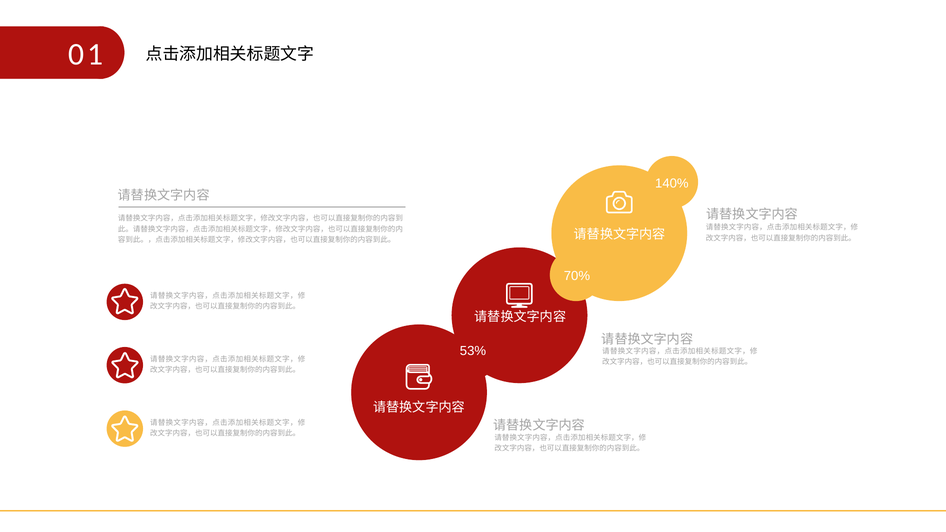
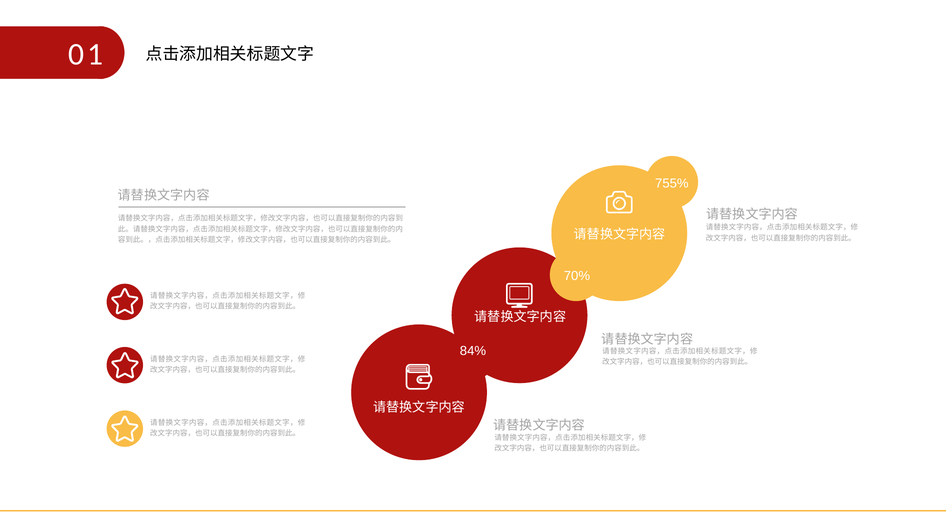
140%: 140% -> 755% (672, 184)
53%: 53% -> 84% (473, 351)
